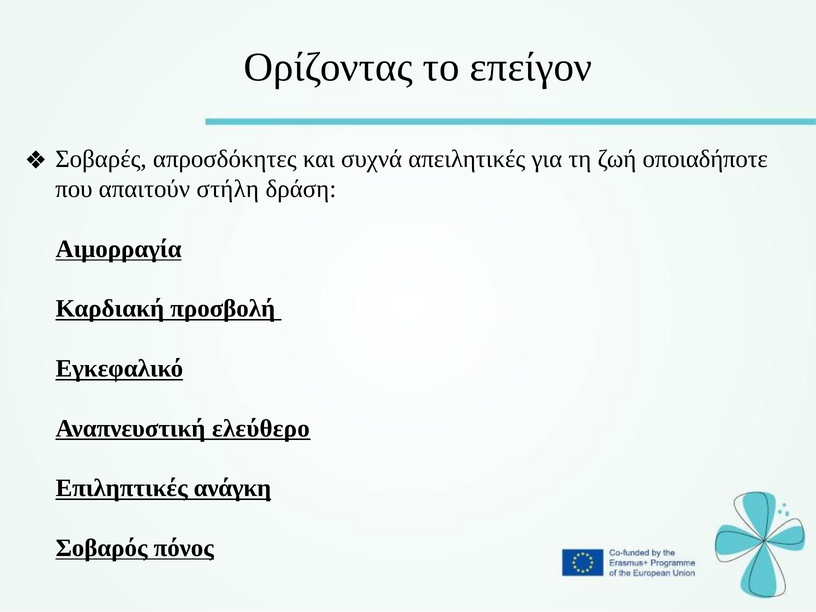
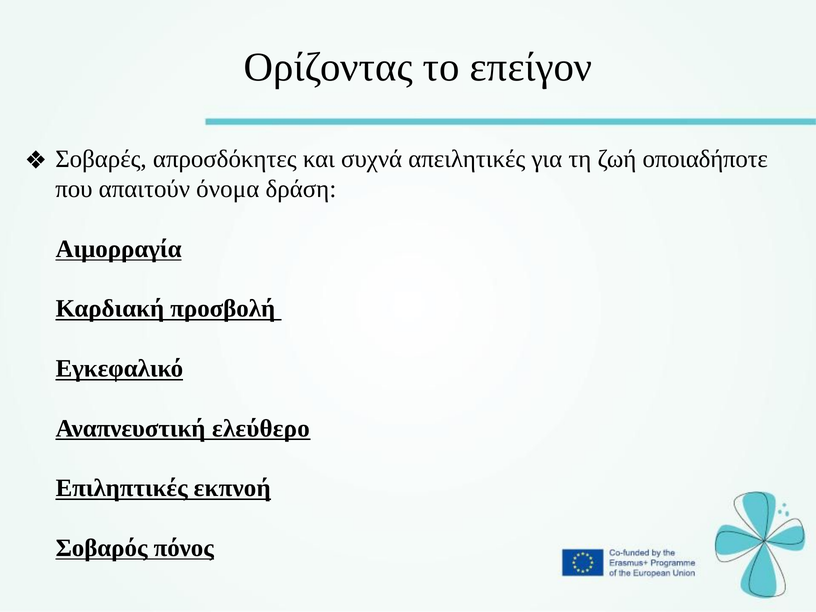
στήλη: στήλη -> όνομα (228, 189)
ανάγκη: ανάγκη -> εκπνοή (232, 488)
